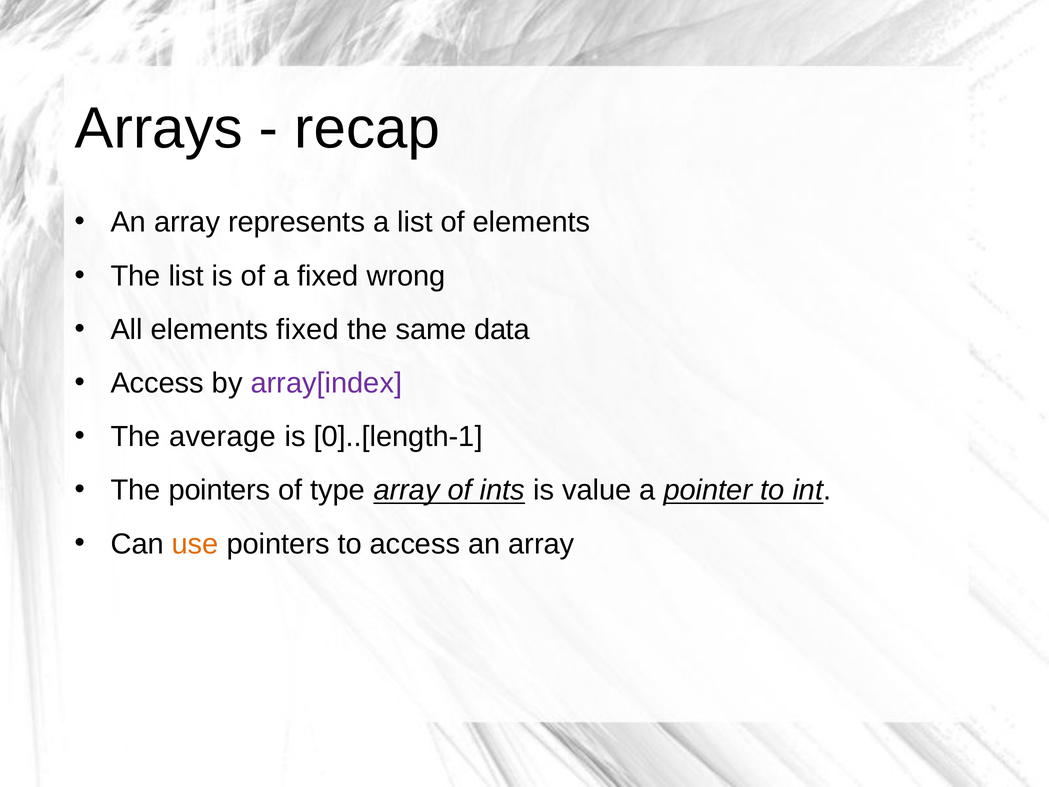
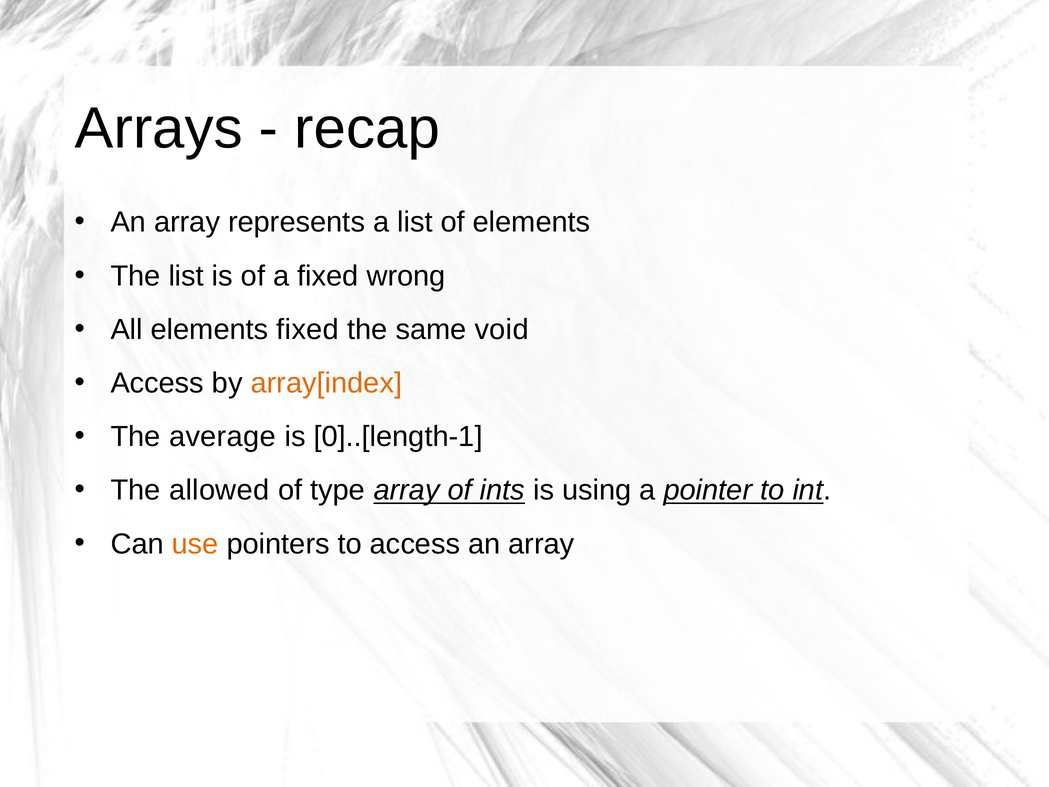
data: data -> void (502, 329)
array[index colour: purple -> orange (326, 383)
The pointers: pointers -> allowed (219, 490)
value: value -> using (597, 490)
